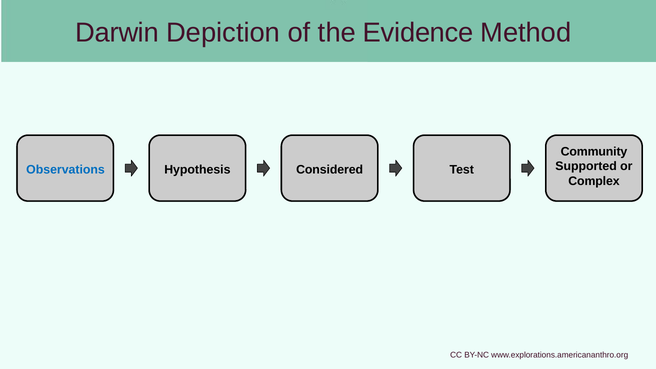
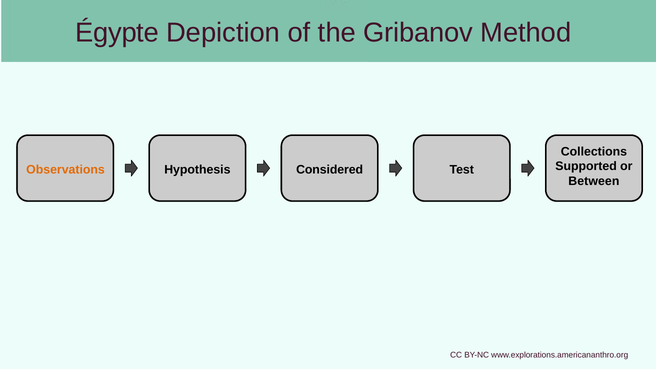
Darwin: Darwin -> Égypte (117, 33)
Evidence: Evidence -> Gribanov (418, 33)
Community: Community -> Collections (594, 152)
Observations colour: blue -> orange (66, 170)
Complex: Complex -> Between (594, 181)
